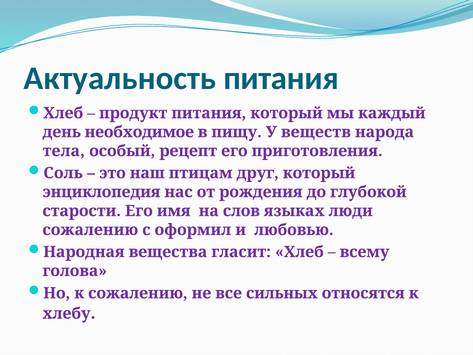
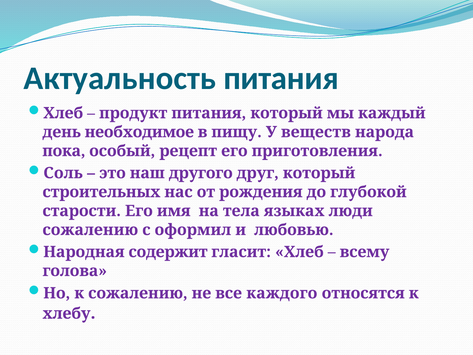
тела: тела -> пока (64, 151)
птицам: птицам -> другого (201, 173)
энциклопедия: энциклопедия -> строительных (101, 192)
слов: слов -> тела (241, 211)
вещества: вещества -> содержит (168, 252)
сильных: сильных -> каждого (282, 293)
